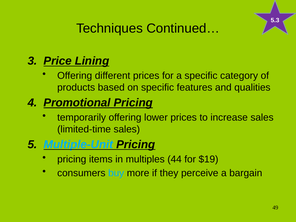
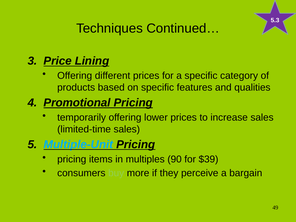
44: 44 -> 90 (175, 159)
$19: $19 -> $39 (208, 159)
buy colour: light blue -> light green (116, 173)
